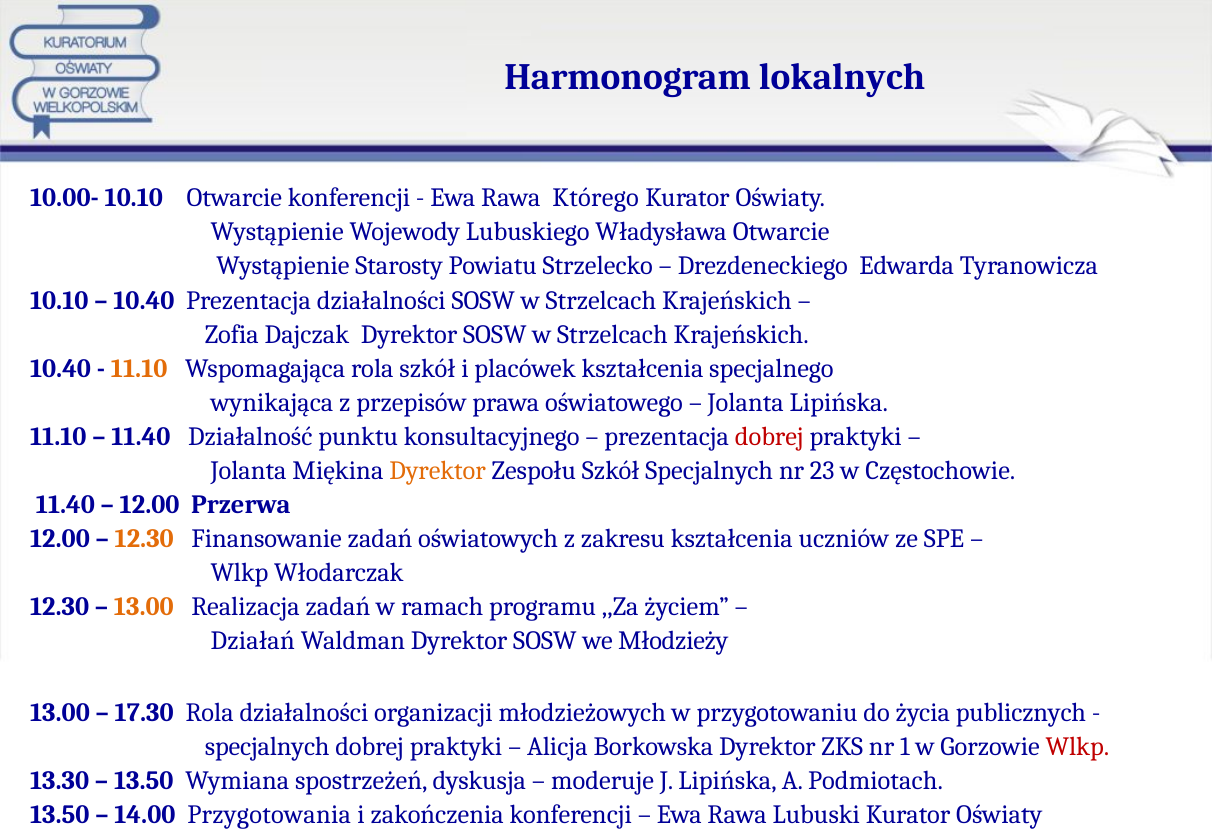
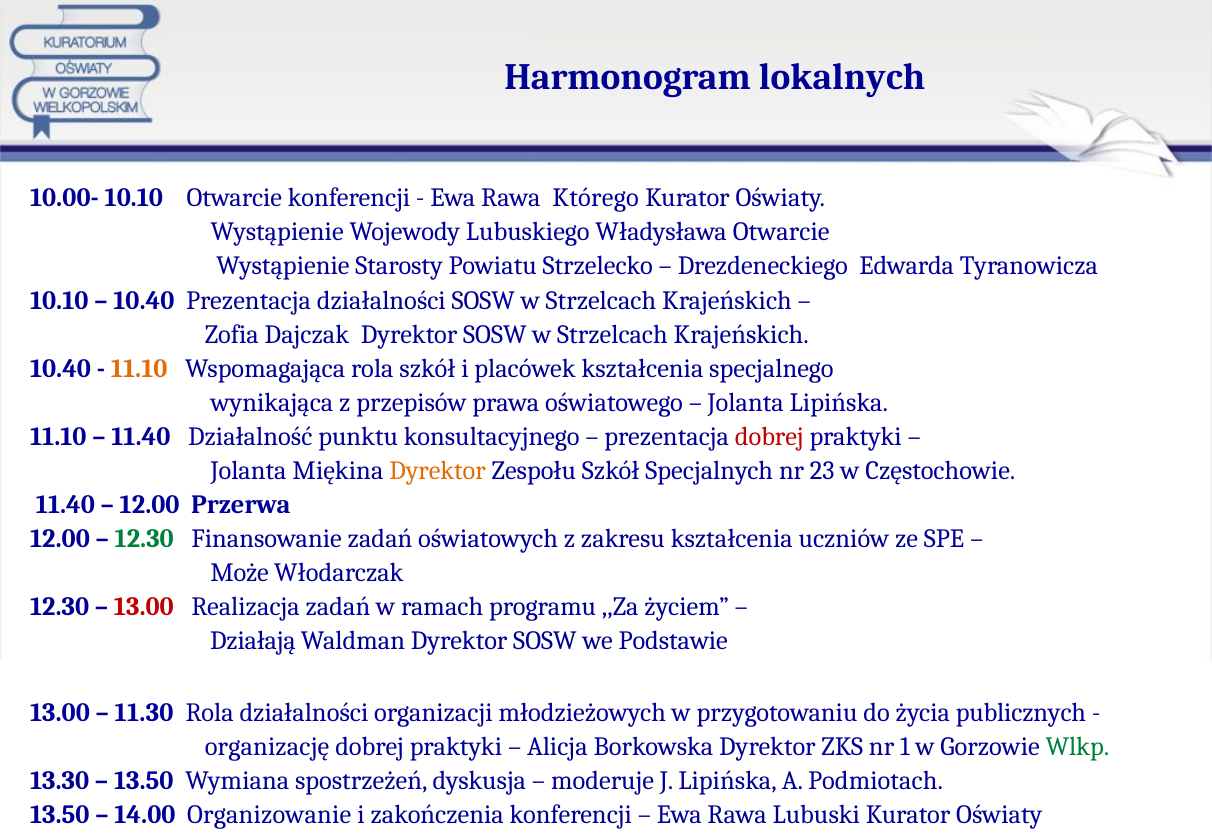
12.30 colour: orange -> green (144, 539)
Wlkp: Wlkp -> Może (240, 573)
13.00 colour: orange -> red (144, 607)
Działań: Działań -> Działają (253, 641)
Młodzieży: Młodzieży -> Podstawie (673, 641)
17.30: 17.30 -> 11.30 (144, 713)
specjalnych: specjalnych -> organizację (267, 747)
Wlkp colour: red -> green (1077, 747)
Przygotowania: Przygotowania -> Organizowanie (269, 815)
